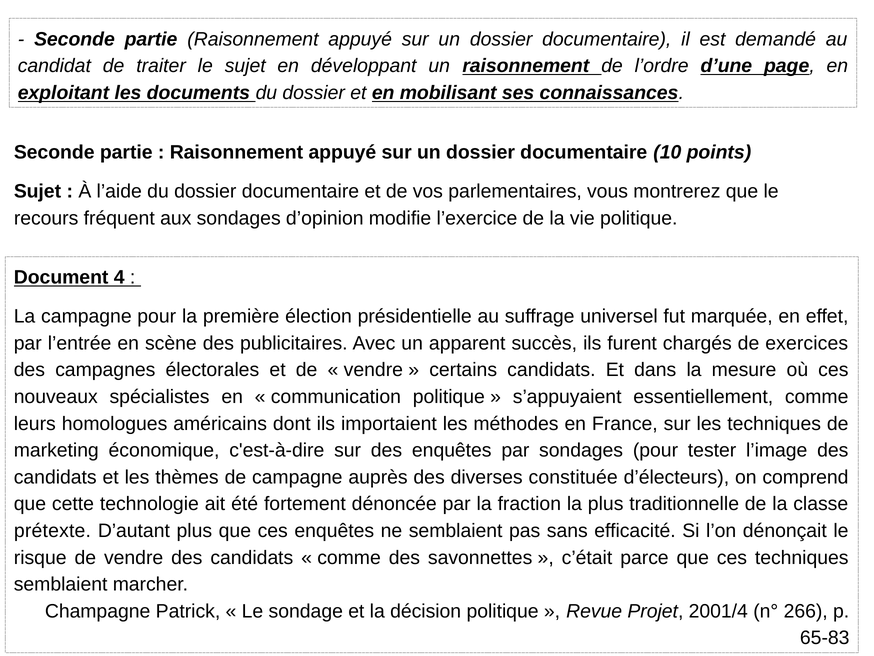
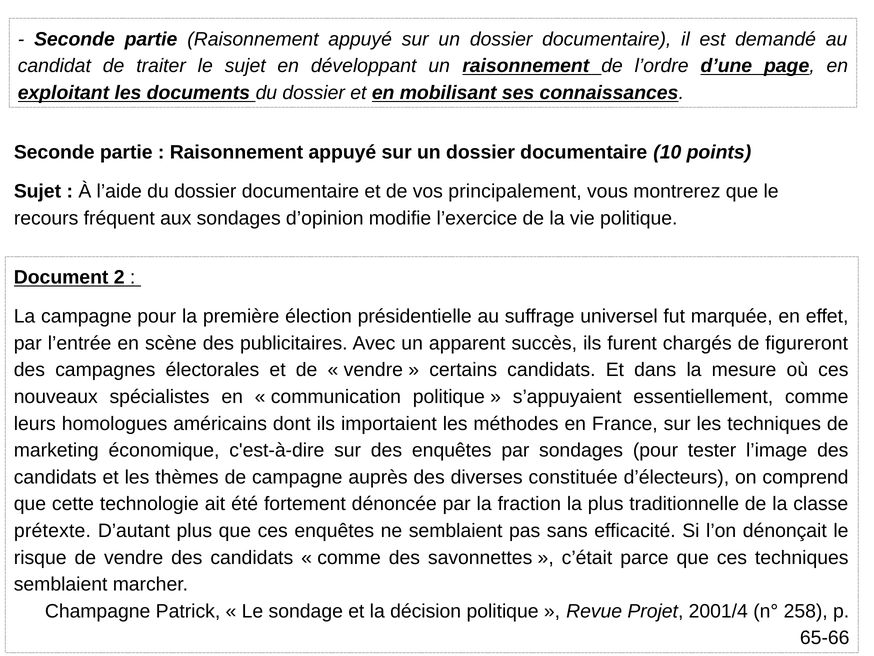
parlementaires: parlementaires -> principalement (515, 191)
4: 4 -> 2 (119, 277)
exercices: exercices -> figureront (807, 343)
266: 266 -> 258 (806, 611)
65-83: 65-83 -> 65-66 (825, 637)
